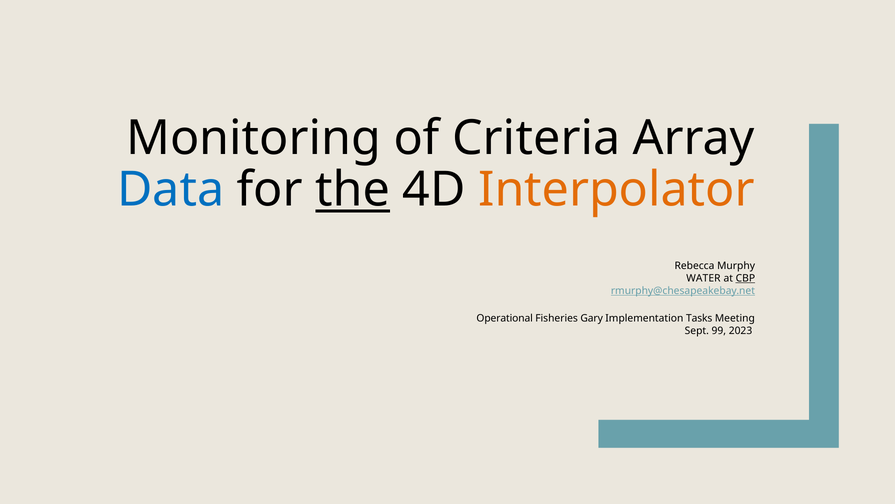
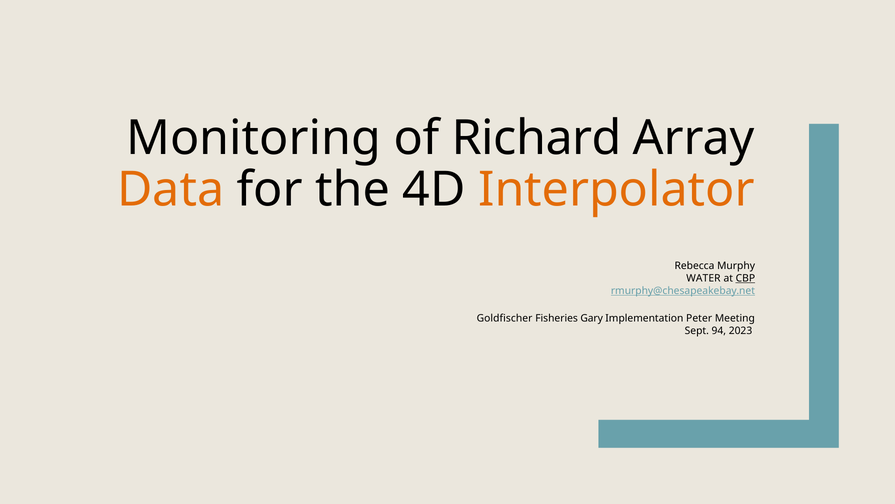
Criteria: Criteria -> Richard (537, 138)
Data colour: blue -> orange (171, 190)
the underline: present -> none (353, 190)
Operational: Operational -> Goldfischer (505, 318)
Tasks: Tasks -> Peter (699, 318)
99: 99 -> 94 (719, 331)
